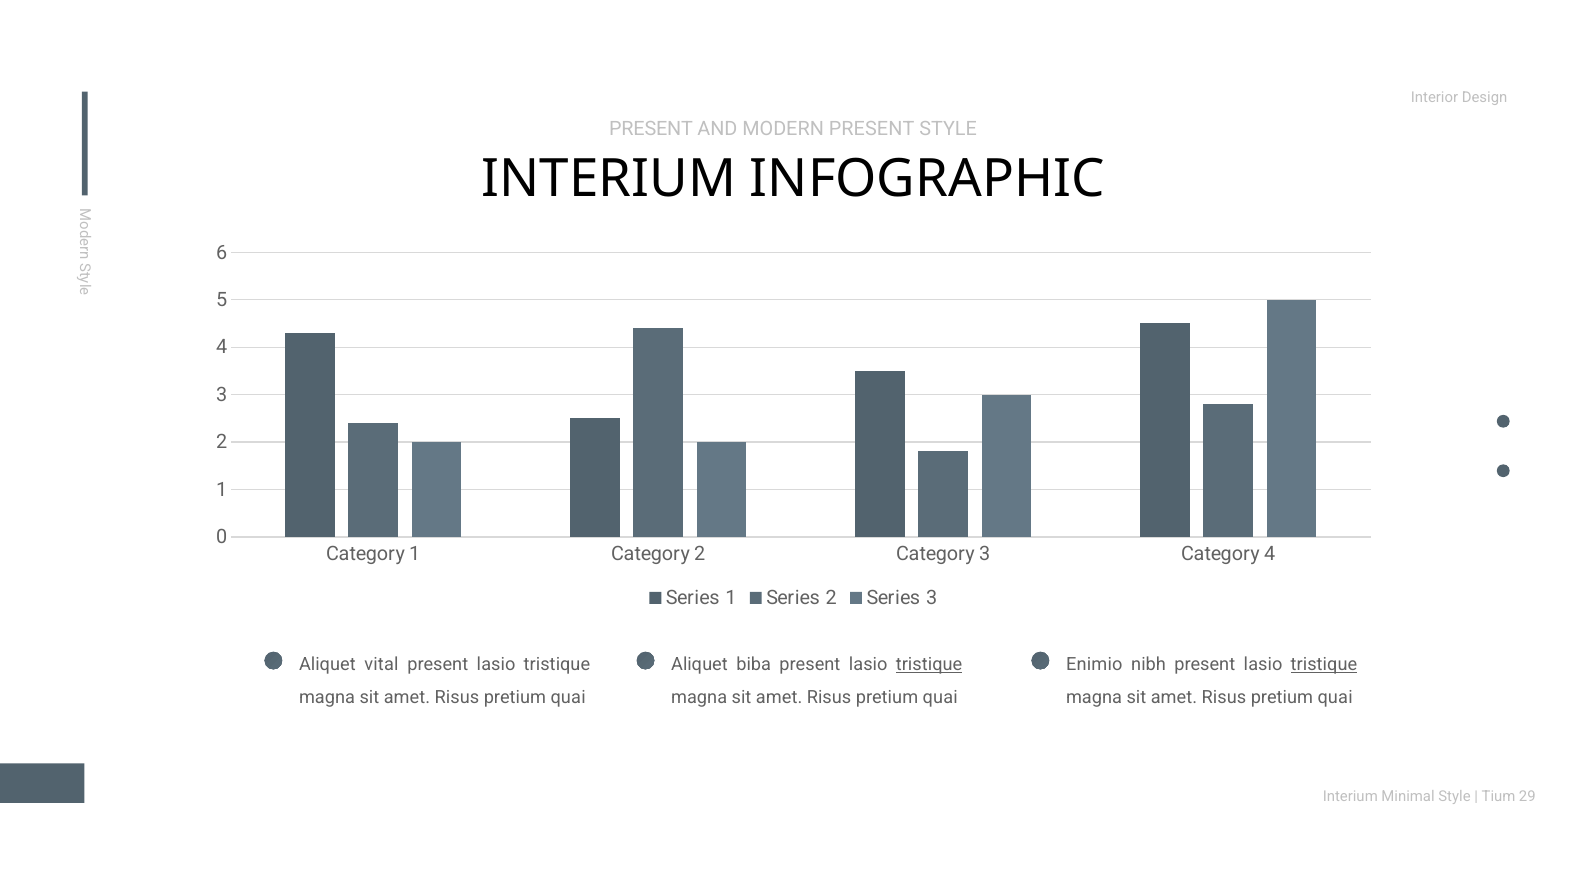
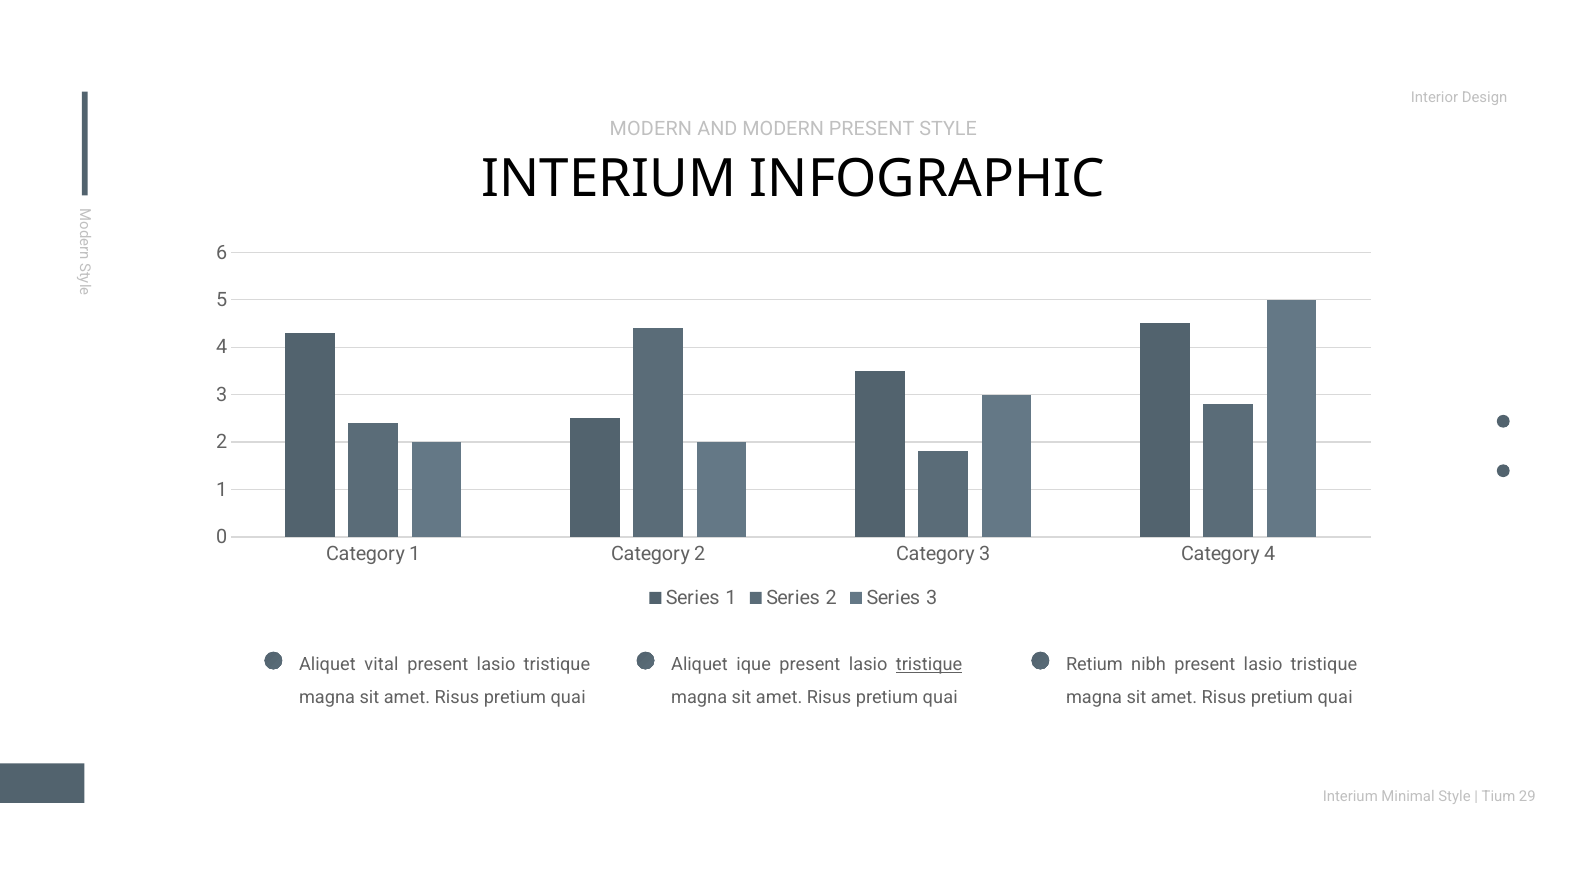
PRESENT: PRESENT -> MODERN (651, 129)
biba: biba -> ique (754, 665)
Enimio: Enimio -> Retium (1094, 665)
tristique underline: present -> none (1324, 665)
